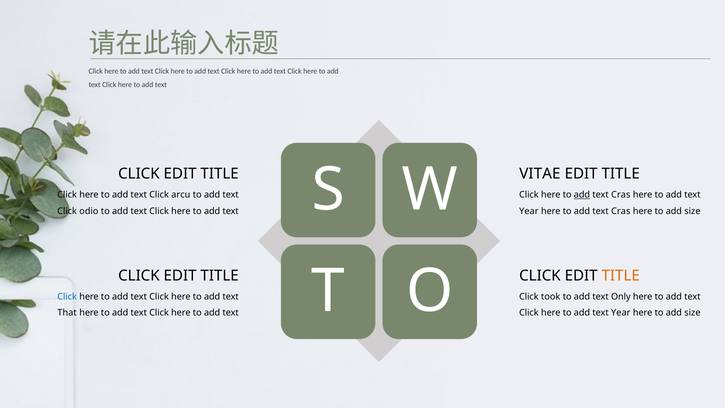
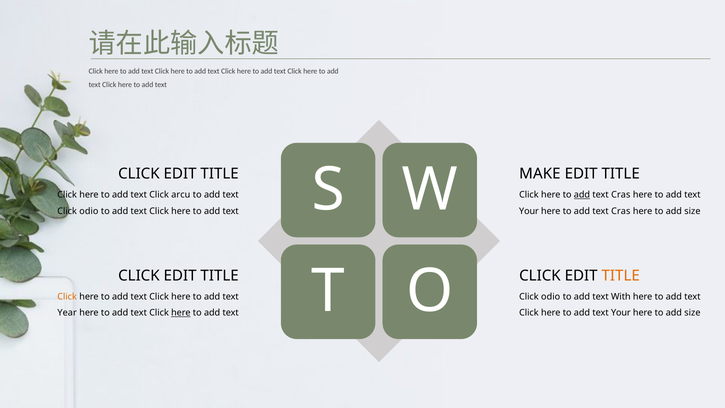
VITAE: VITAE -> MAKE (540, 174)
Year: Year -> Your (529, 211)
Click colour: blue -> orange (67, 297)
took: took -> odio (551, 297)
Only: Only -> With (621, 297)
That: That -> Year (67, 313)
here underline: none -> present (181, 313)
Year: Year -> Your (621, 313)
